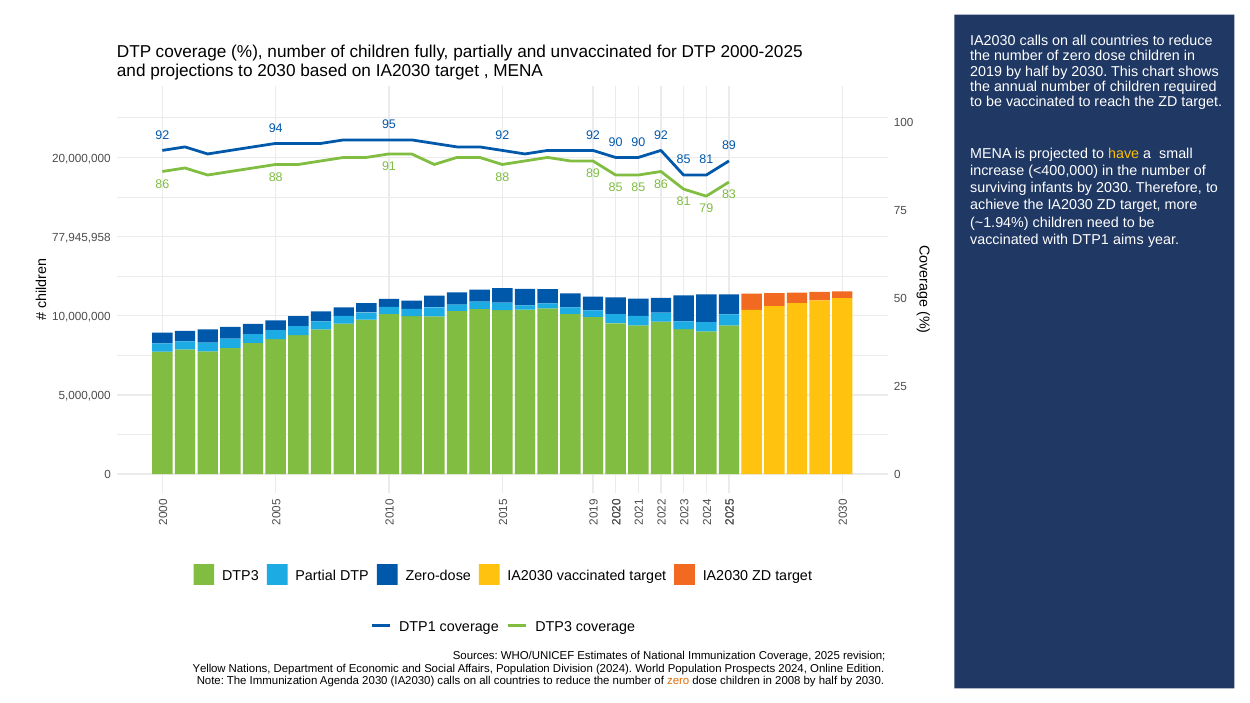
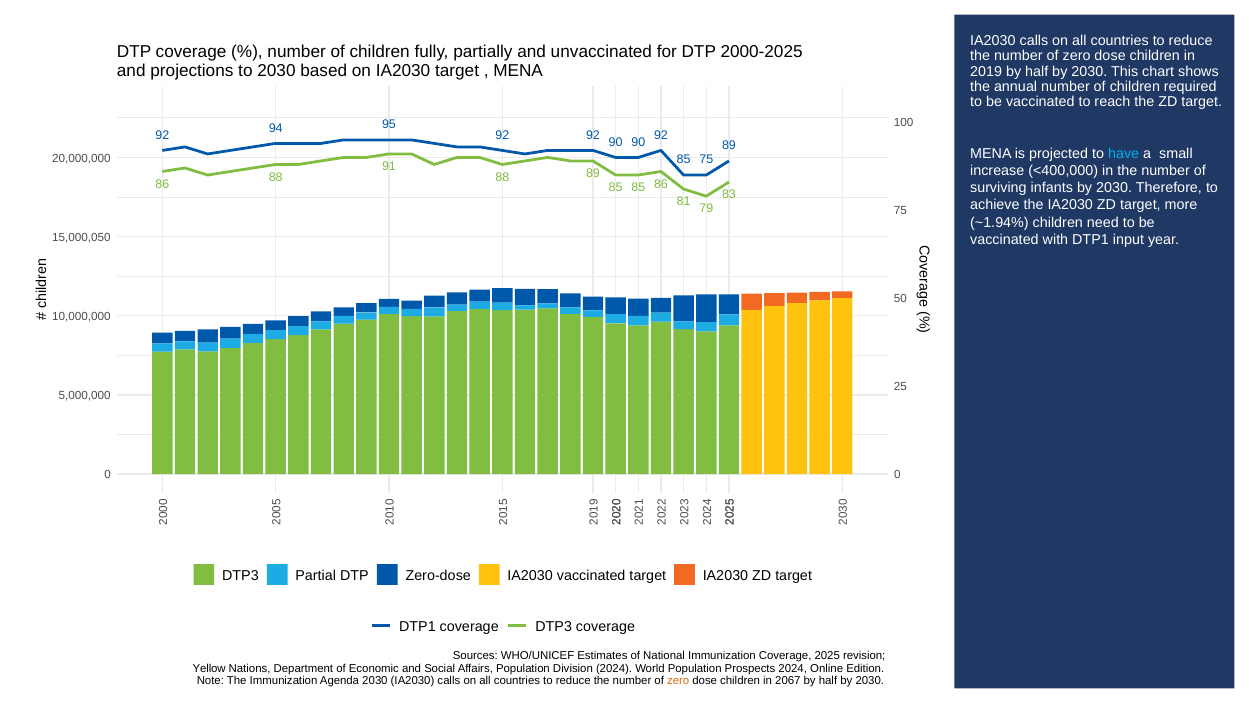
have colour: yellow -> light blue (1124, 154)
85 81: 81 -> 75 (706, 160)
77,945,958: 77,945,958 -> 15,000,050 (81, 237)
aims: aims -> input (1128, 240)
2008: 2008 -> 2067 (788, 681)
